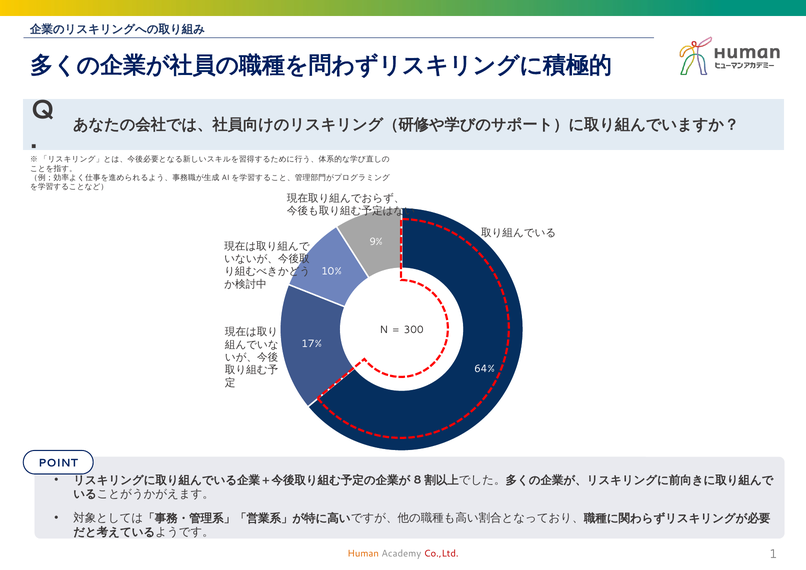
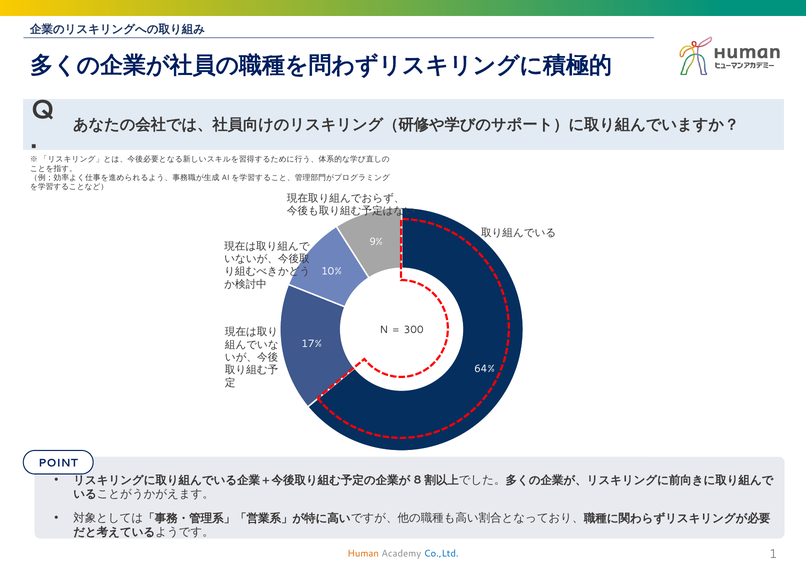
Co.,Ltd colour: red -> blue (441, 553)
